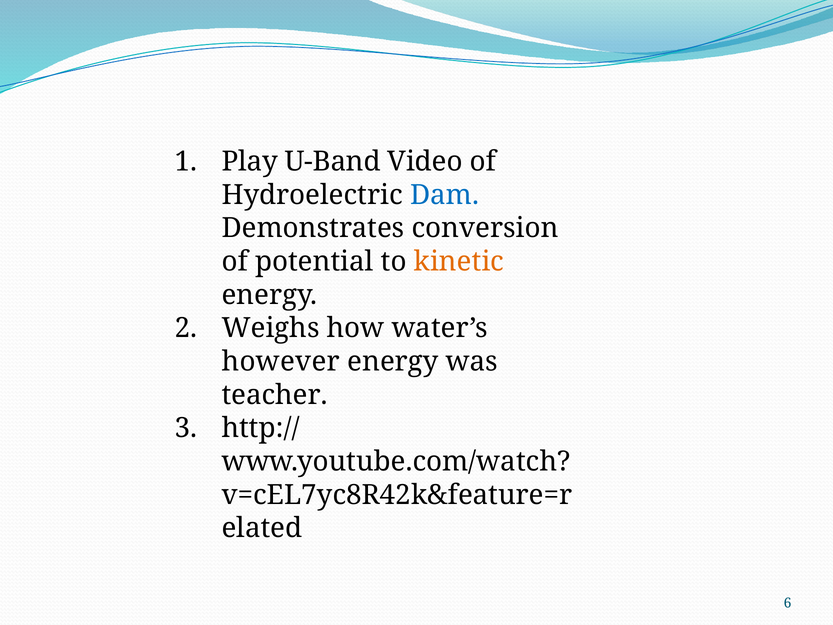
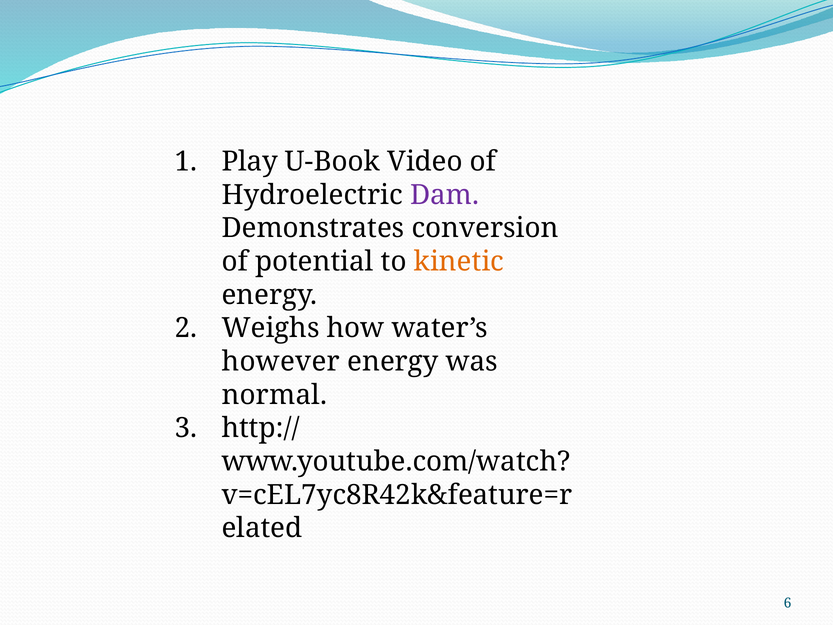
U-Band: U-Band -> U-Book (332, 162)
Dam colour: blue -> purple (445, 195)
teacher: teacher -> normal (274, 395)
